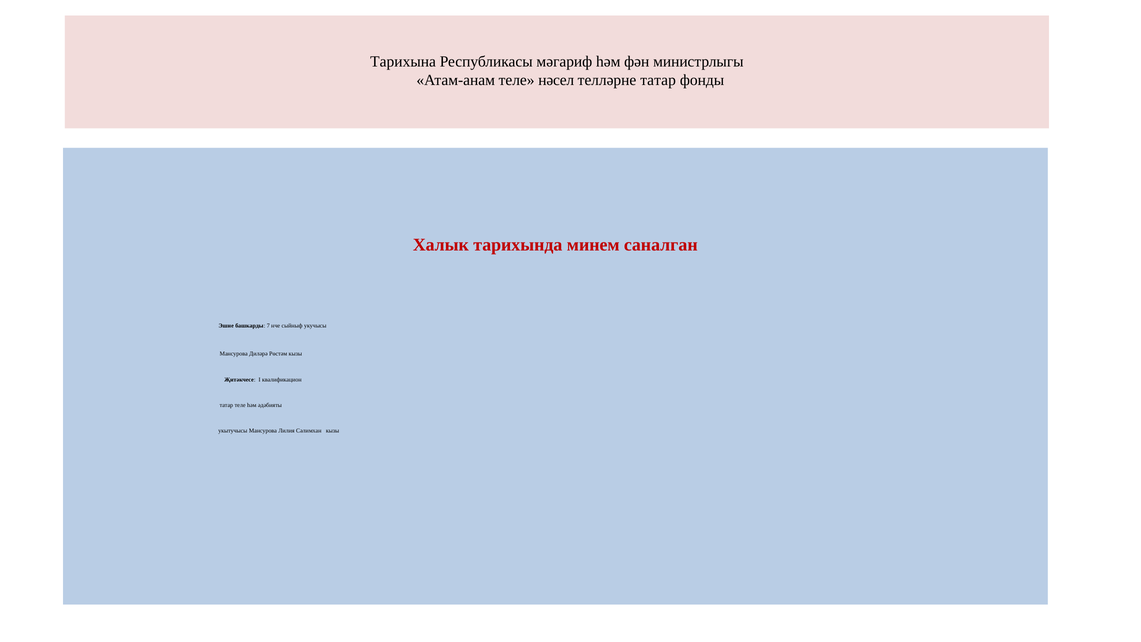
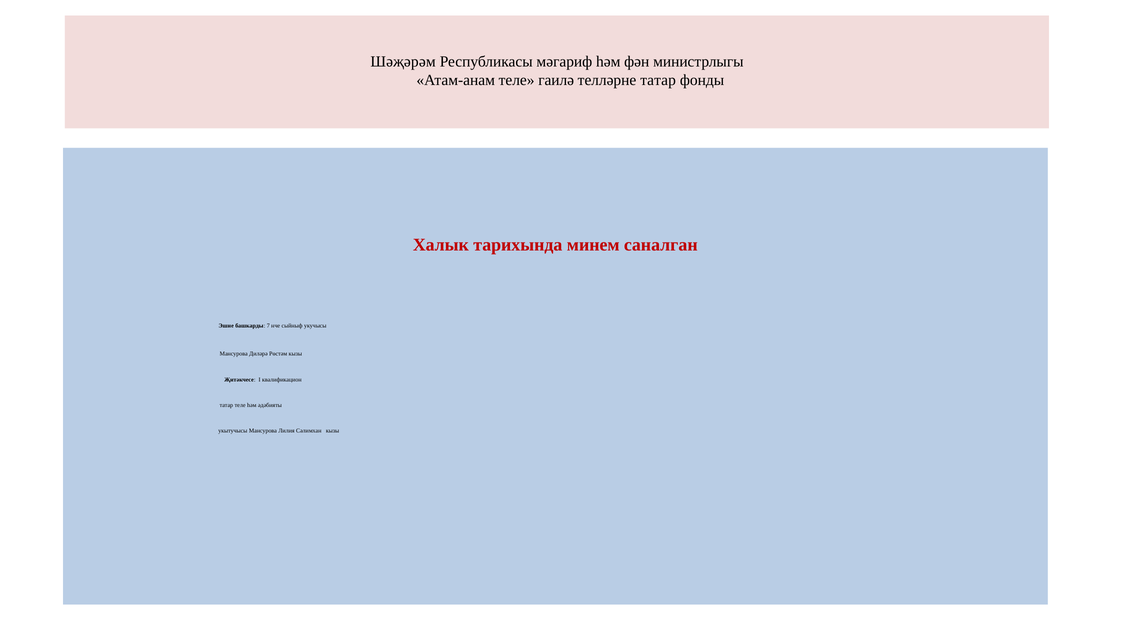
Тарихына: Тарихына -> Шәҗәрәм (403, 62)
нәсел: нәсел -> гаилә (556, 80)
